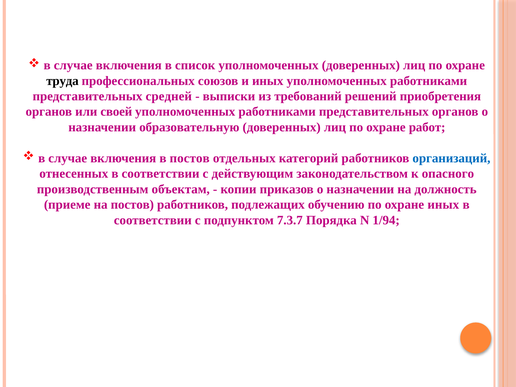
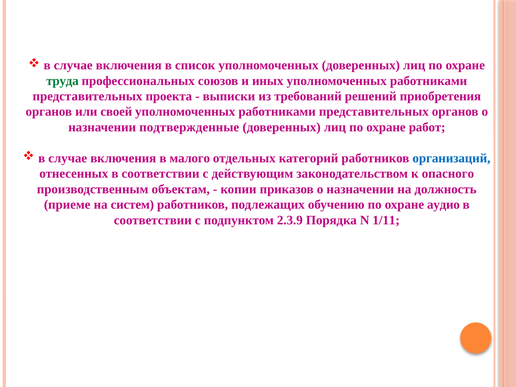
труда colour: black -> green (62, 81)
средней: средней -> проекта (169, 96)
образовательную: образовательную -> подтвержденные (189, 127)
в постов: постов -> малого (190, 158)
на постов: постов -> систем (132, 205)
охране иных: иных -> аудио (443, 205)
7.3.7: 7.3.7 -> 2.3.9 (290, 220)
1/94: 1/94 -> 1/11 (386, 220)
